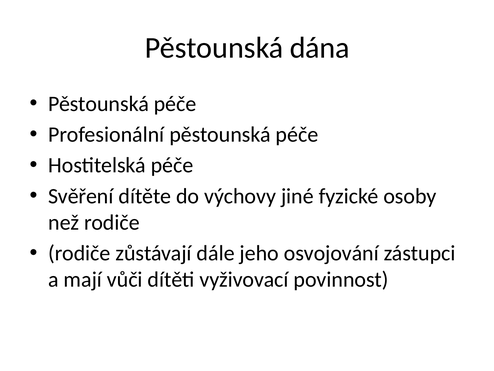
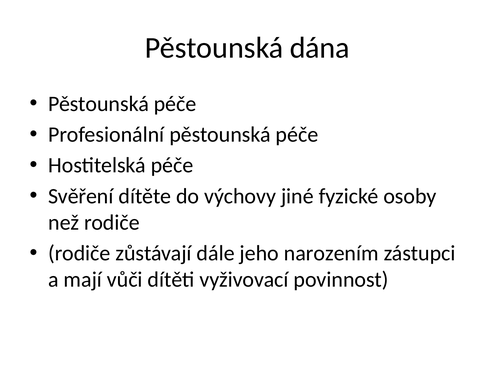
osvojování: osvojování -> narozením (331, 253)
